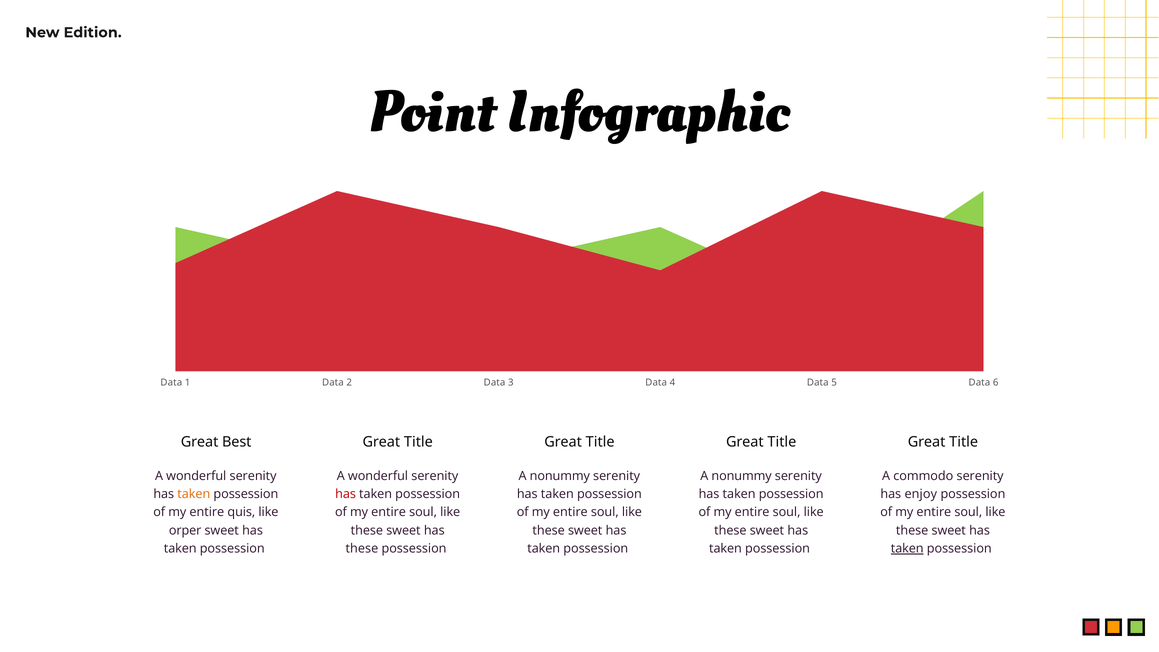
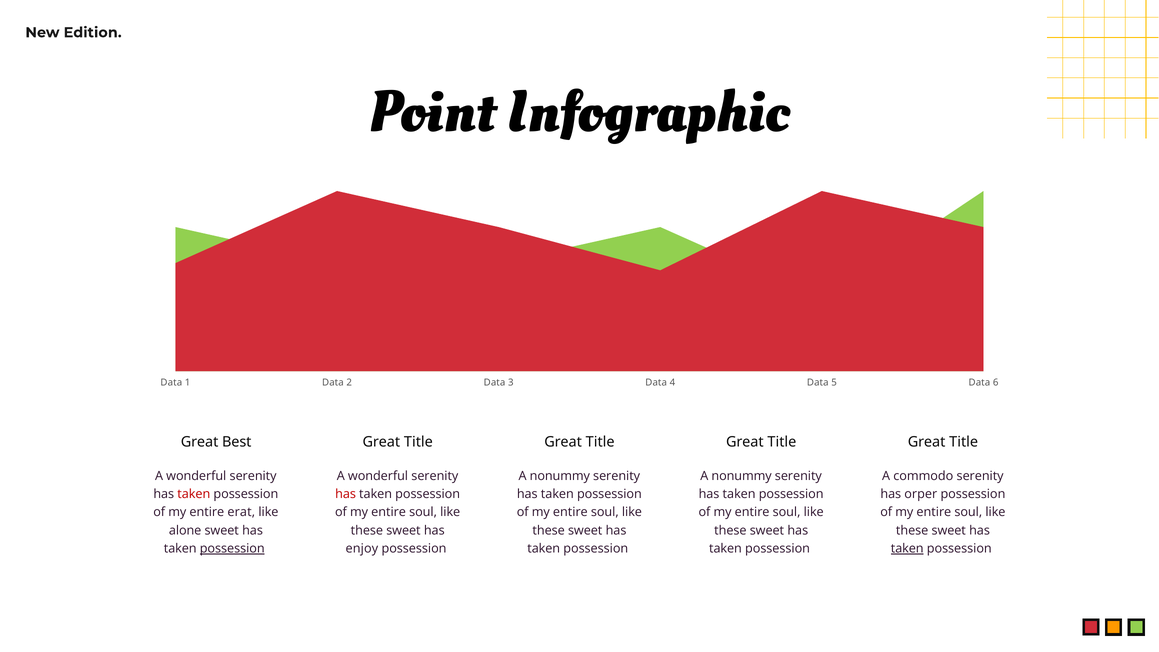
taken colour: orange -> red (194, 494)
enjoy: enjoy -> orper (921, 494)
quis: quis -> erat (241, 512)
orper: orper -> alone (185, 530)
possession underline: none -> present (232, 549)
these: these -> enjoy (362, 549)
